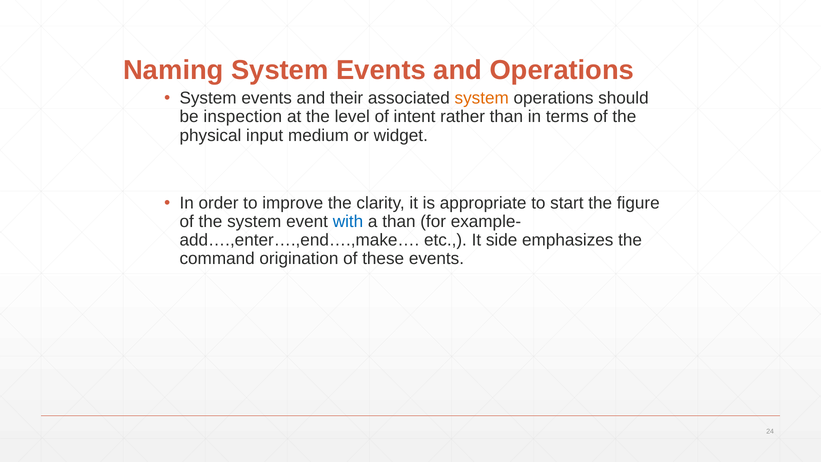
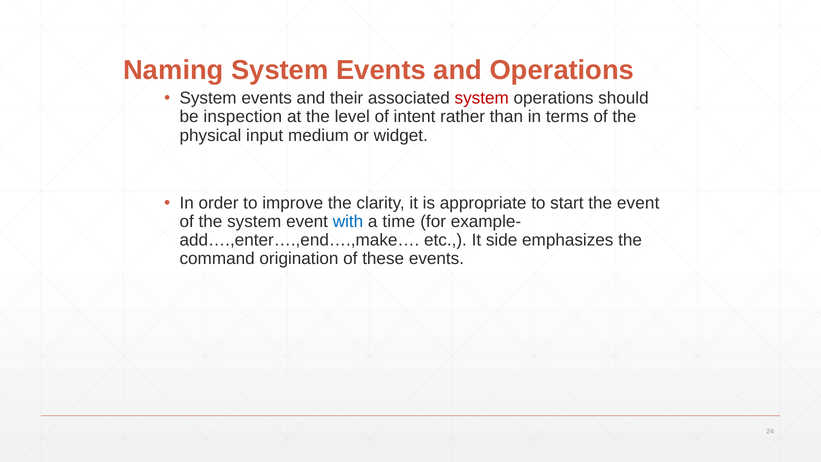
system colour: orange -> red (482, 98)
the figure: figure -> event (638, 203)
a than: than -> time (399, 222)
